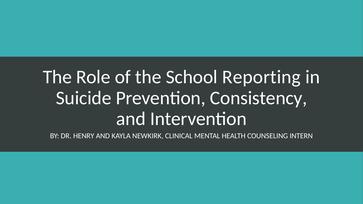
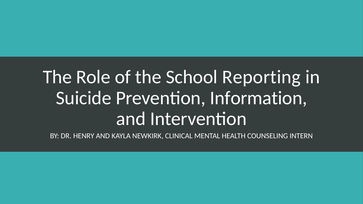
Consistency: Consistency -> Information (259, 98)
